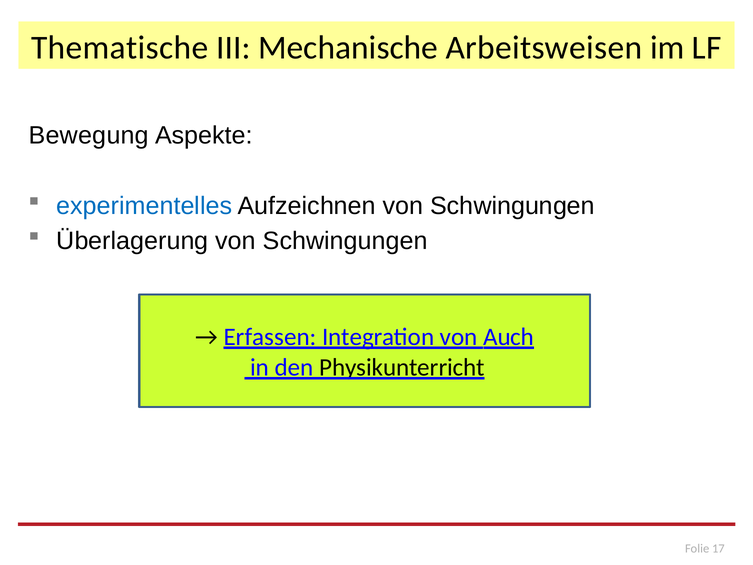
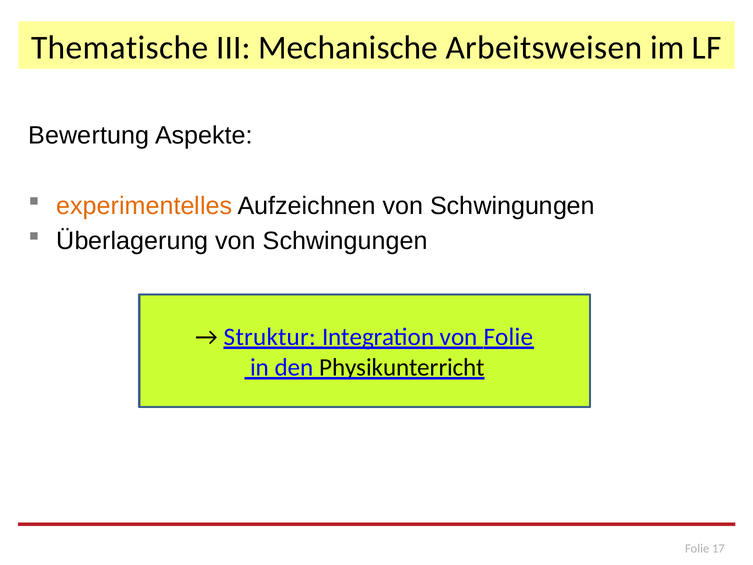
Bewegung: Bewegung -> Bewertung (89, 136)
experimentelles colour: blue -> orange (144, 206)
Erfassen: Erfassen -> Struktur (270, 337)
von Auch: Auch -> Folie (508, 337)
